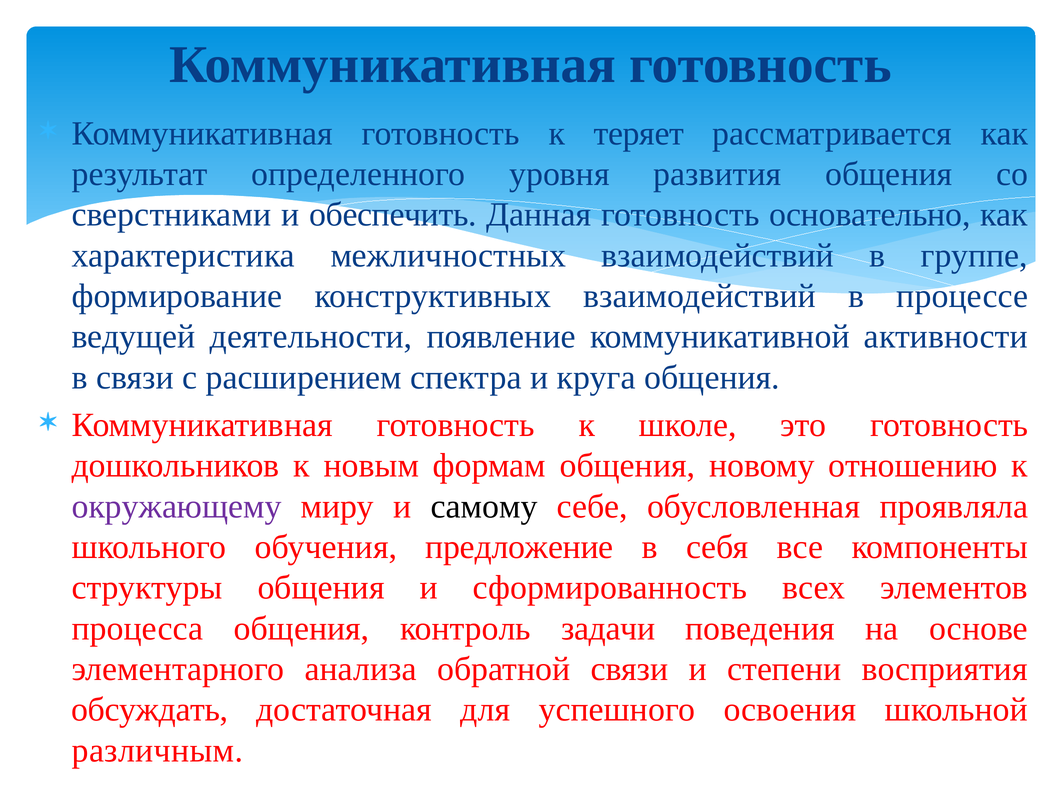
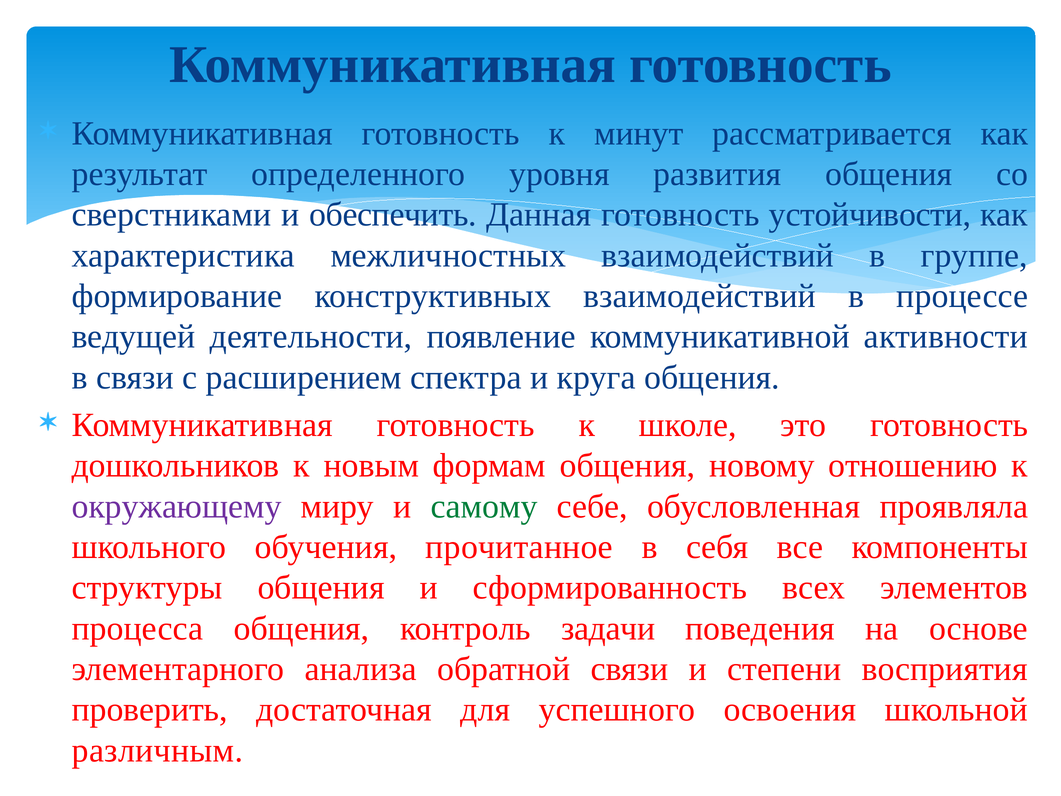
теряет: теряет -> минут (639, 133)
основательно: основательно -> устойчивости (870, 215)
самому colour: black -> green (484, 506)
предложение: предложение -> прочитанное (519, 547)
обсуждать: обсуждать -> проверить (150, 710)
